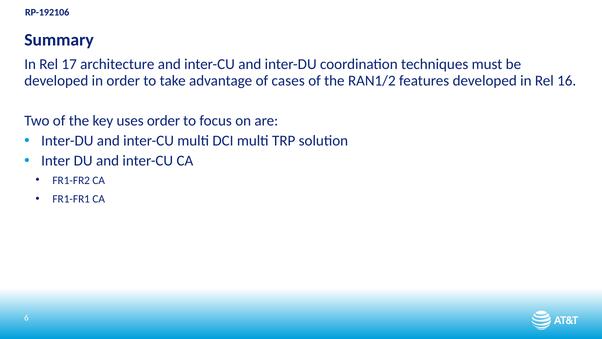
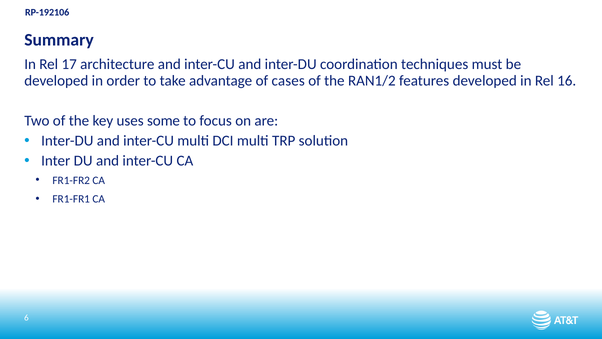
uses order: order -> some (164, 121)
